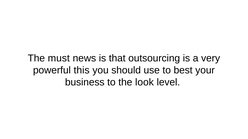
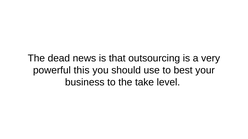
must: must -> dead (59, 58)
look: look -> take (145, 82)
